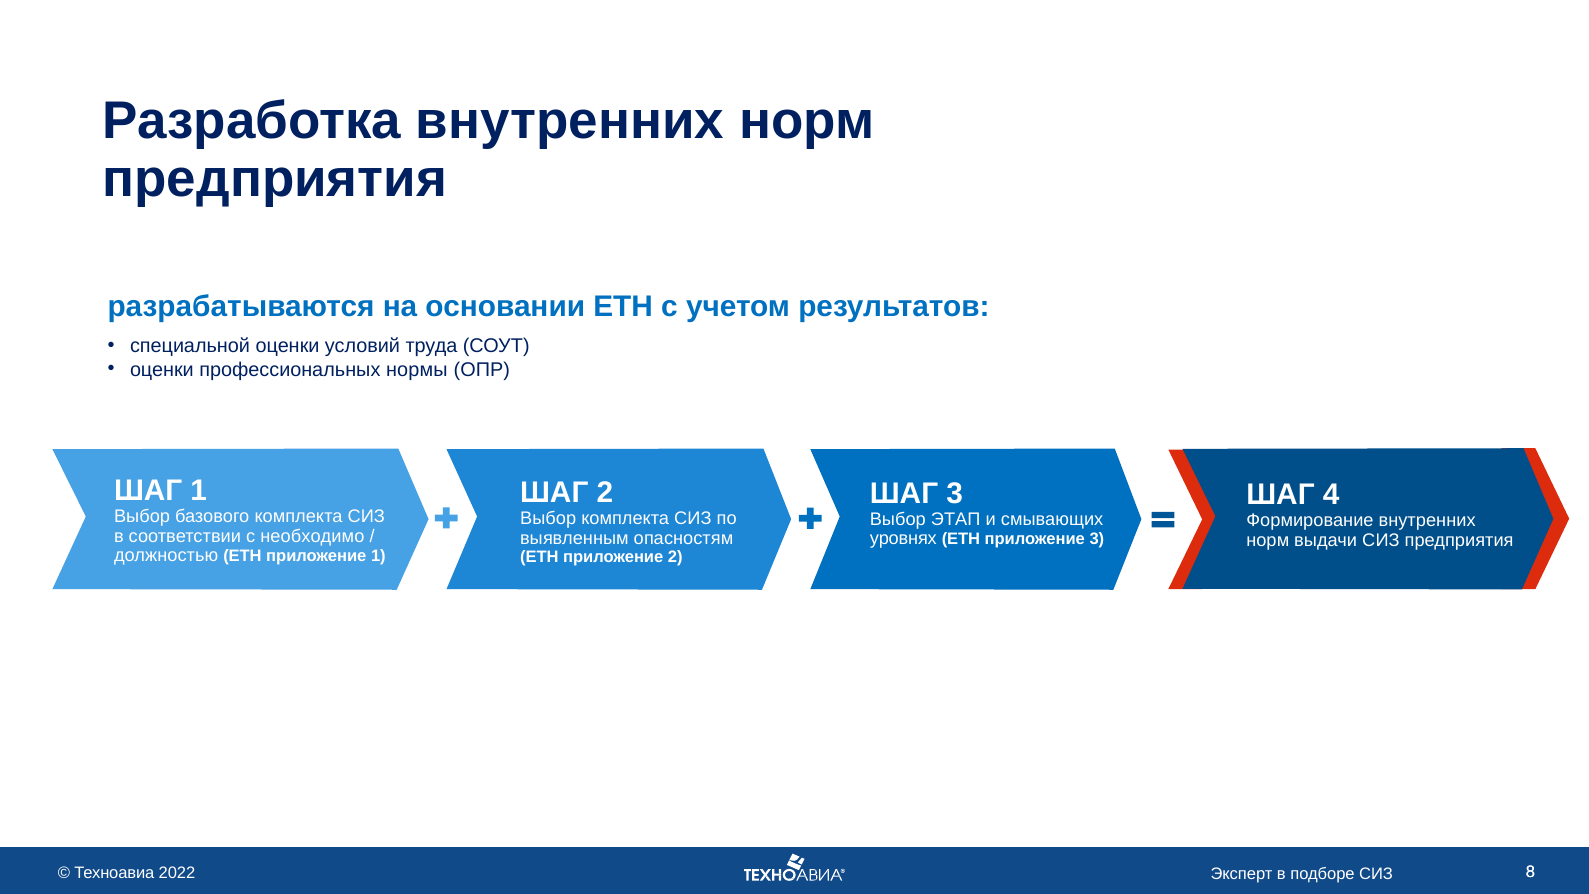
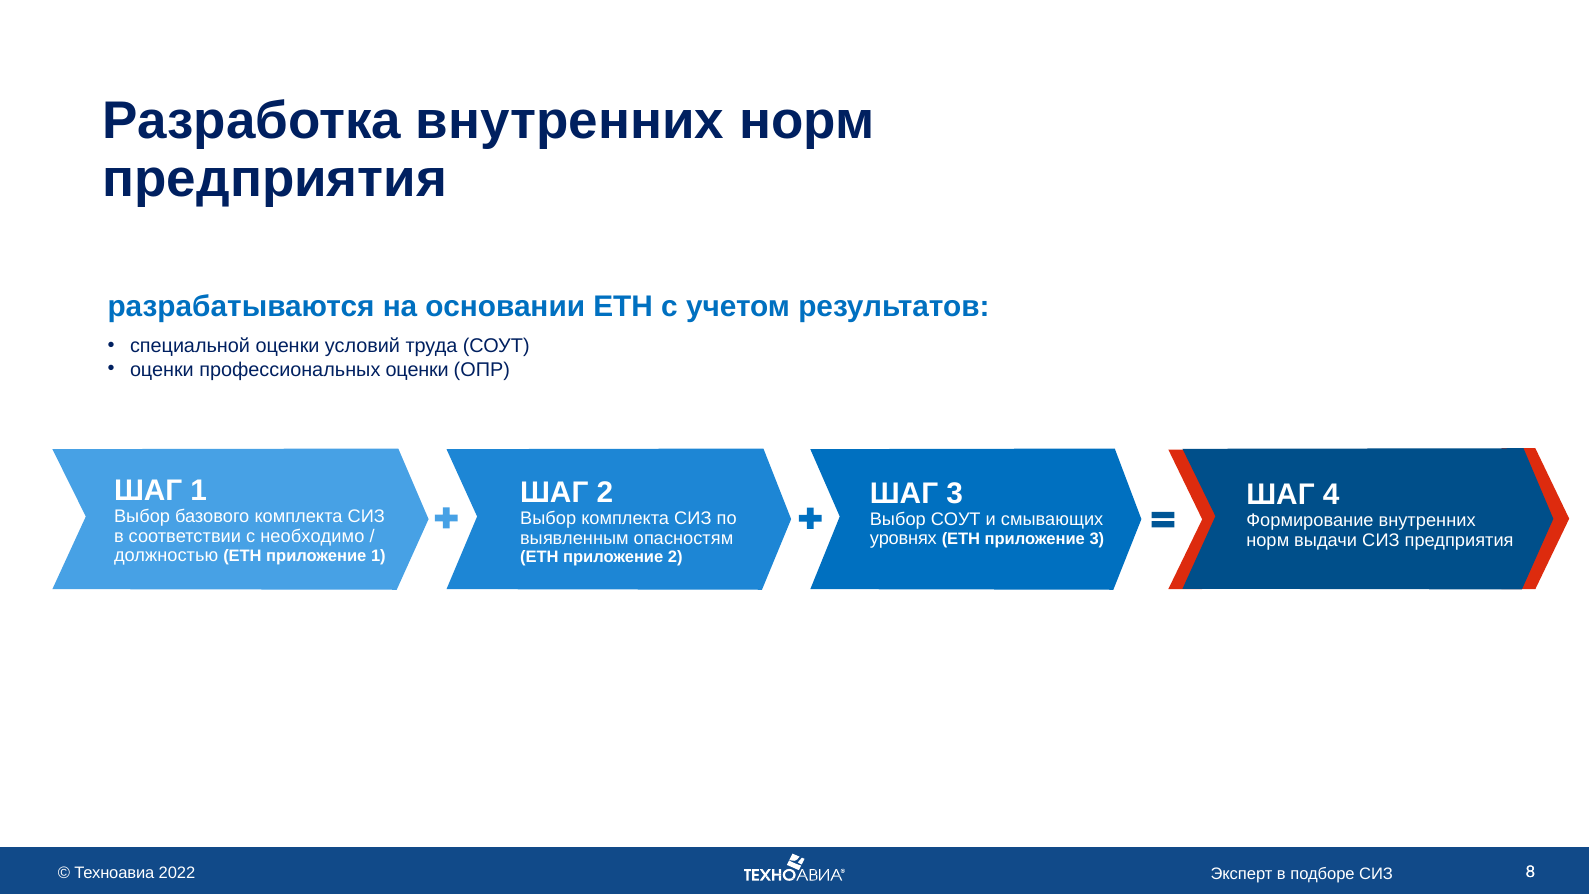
профессиональных нормы: нормы -> оценки (417, 369)
Выбор ЭТАП: ЭТАП -> СОУТ (956, 519)
